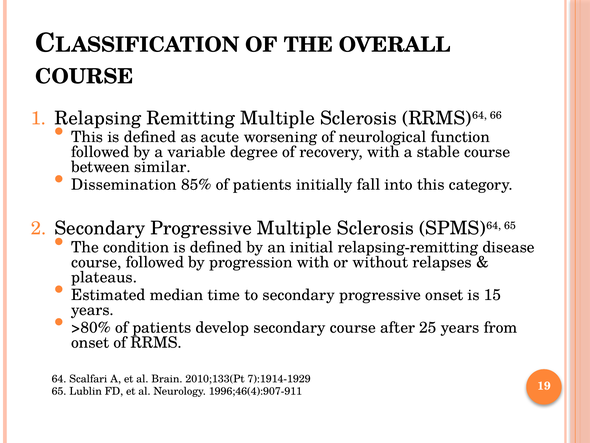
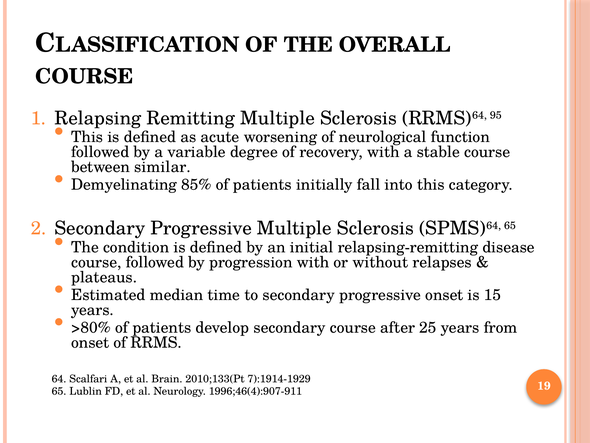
66: 66 -> 95 (496, 115)
Dissemination: Dissemination -> Demyelinating (124, 185)
